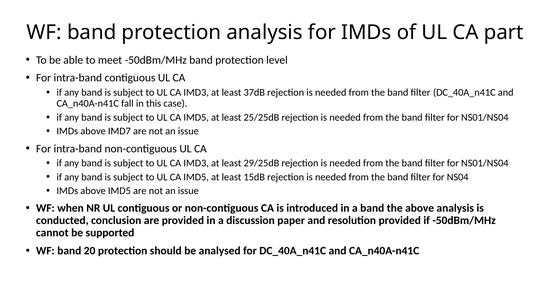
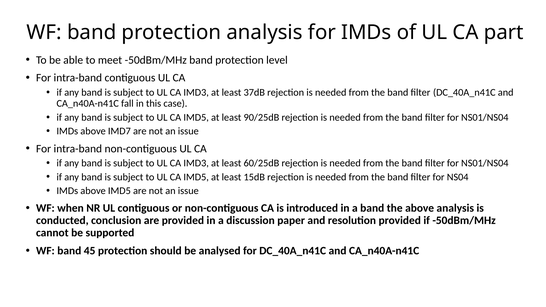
25/25dB: 25/25dB -> 90/25dB (261, 117)
29/25dB: 29/25dB -> 60/25dB (261, 163)
20: 20 -> 45 (90, 251)
